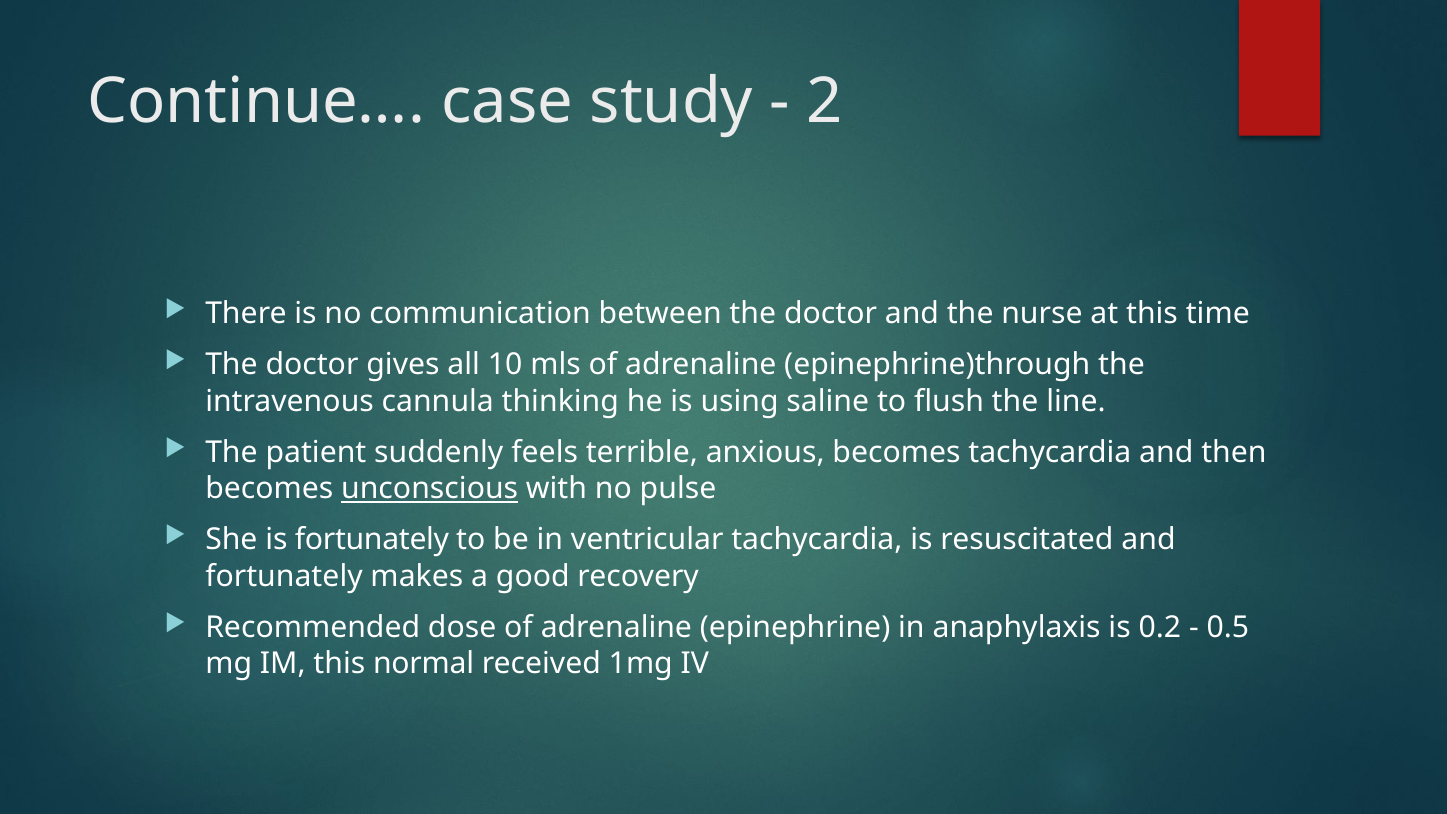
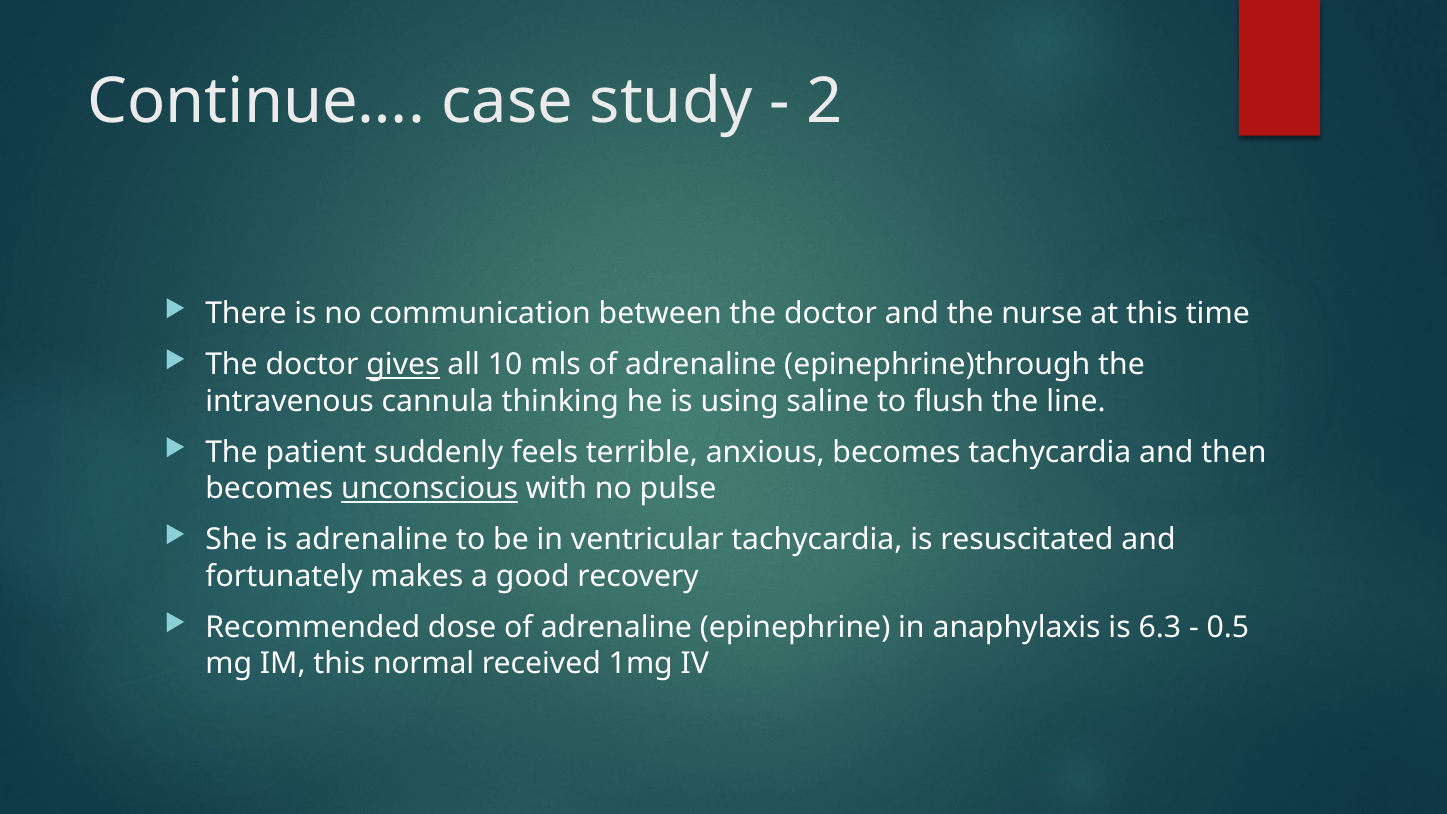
gives underline: none -> present (403, 365)
is fortunately: fortunately -> adrenaline (372, 540)
0.2: 0.2 -> 6.3 (1160, 628)
